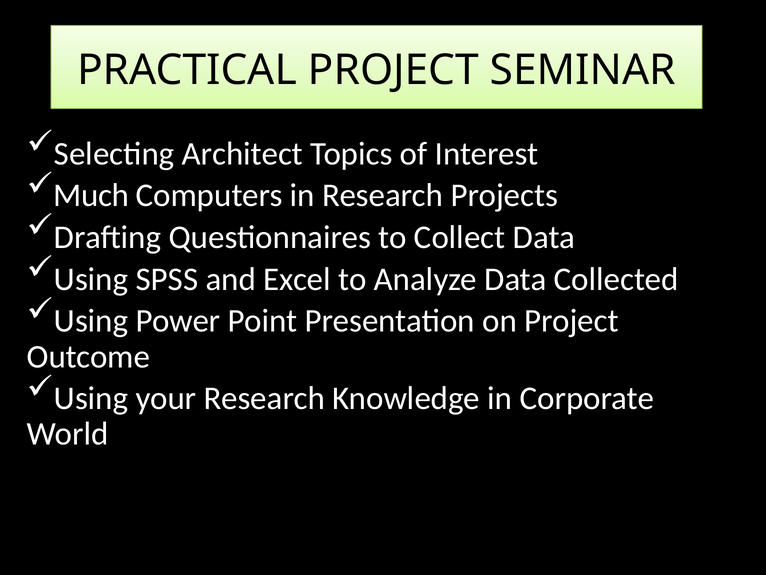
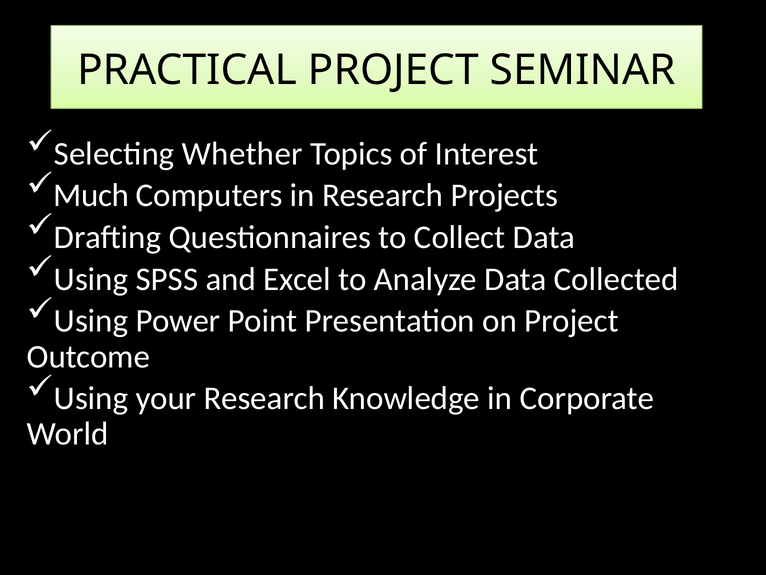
Architect: Architect -> Whether (242, 154)
